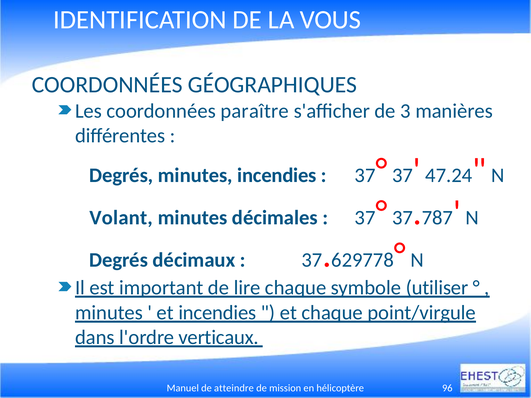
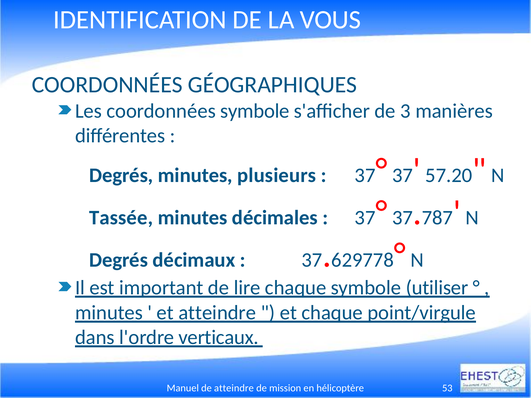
coordonnées paraître: paraître -> symbole (255, 111)
minutes incendies: incendies -> plusieurs (277, 175)
47.24: 47.24 -> 57.20 (449, 175)
Volant: Volant -> Tassée (121, 218)
et incendies: incendies -> atteindre (217, 313)
96: 96 -> 53 (447, 388)
